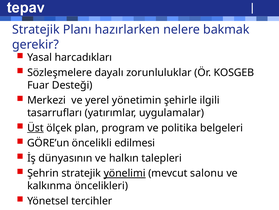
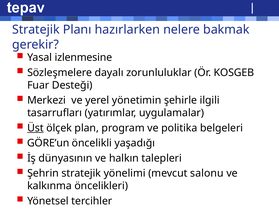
harcadıkları: harcadıkları -> izlenmesine (83, 57)
edilmesi: edilmesi -> yaşadığı (135, 143)
yönelimi underline: present -> none (125, 173)
